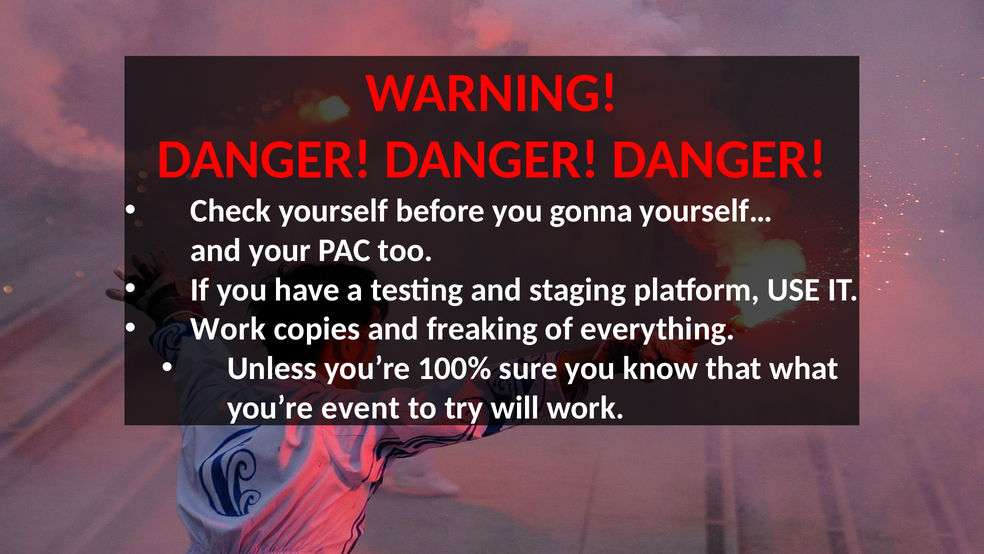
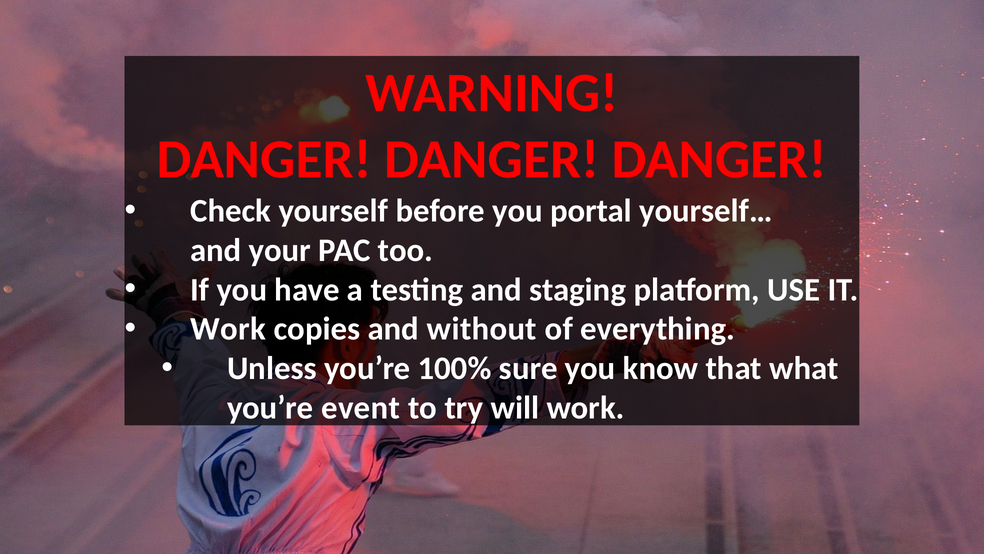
gonna: gonna -> portal (591, 211)
freaking: freaking -> without (482, 329)
